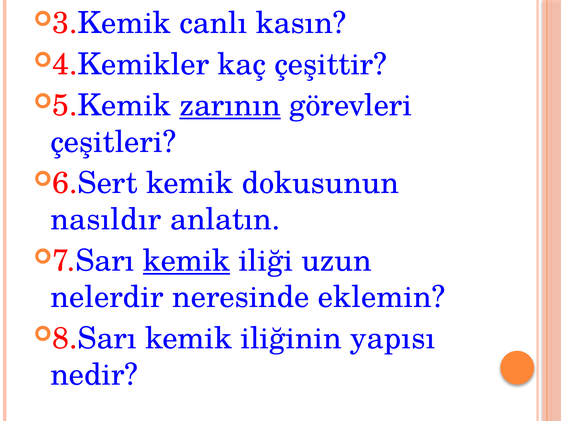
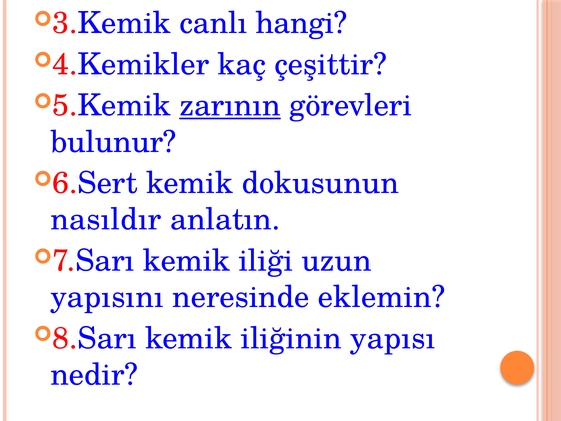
kasın: kasın -> hangi (301, 23)
çeşitleri: çeşitleri -> bulunur (113, 142)
kemik underline: present -> none (187, 261)
nelerdir: nelerdir -> yapısını (107, 297)
